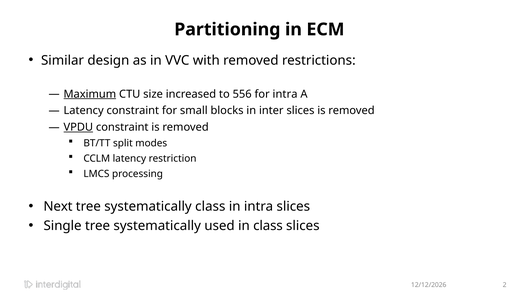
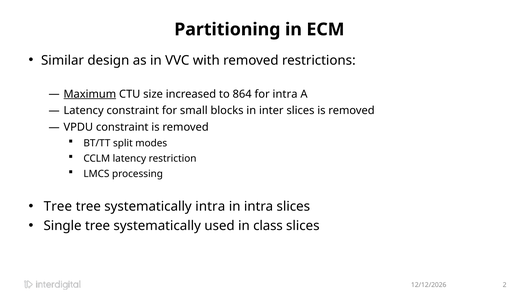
556: 556 -> 864 (242, 94)
VPDU underline: present -> none (78, 127)
Next: Next -> Tree (58, 207)
systematically class: class -> intra (210, 207)
